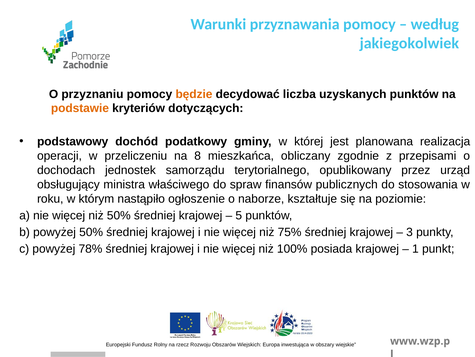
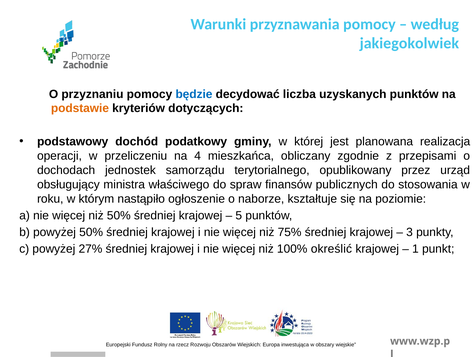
będzie colour: orange -> blue (194, 94)
8: 8 -> 4 (198, 156)
78%: 78% -> 27% (90, 248)
posiada: posiada -> określić (331, 248)
